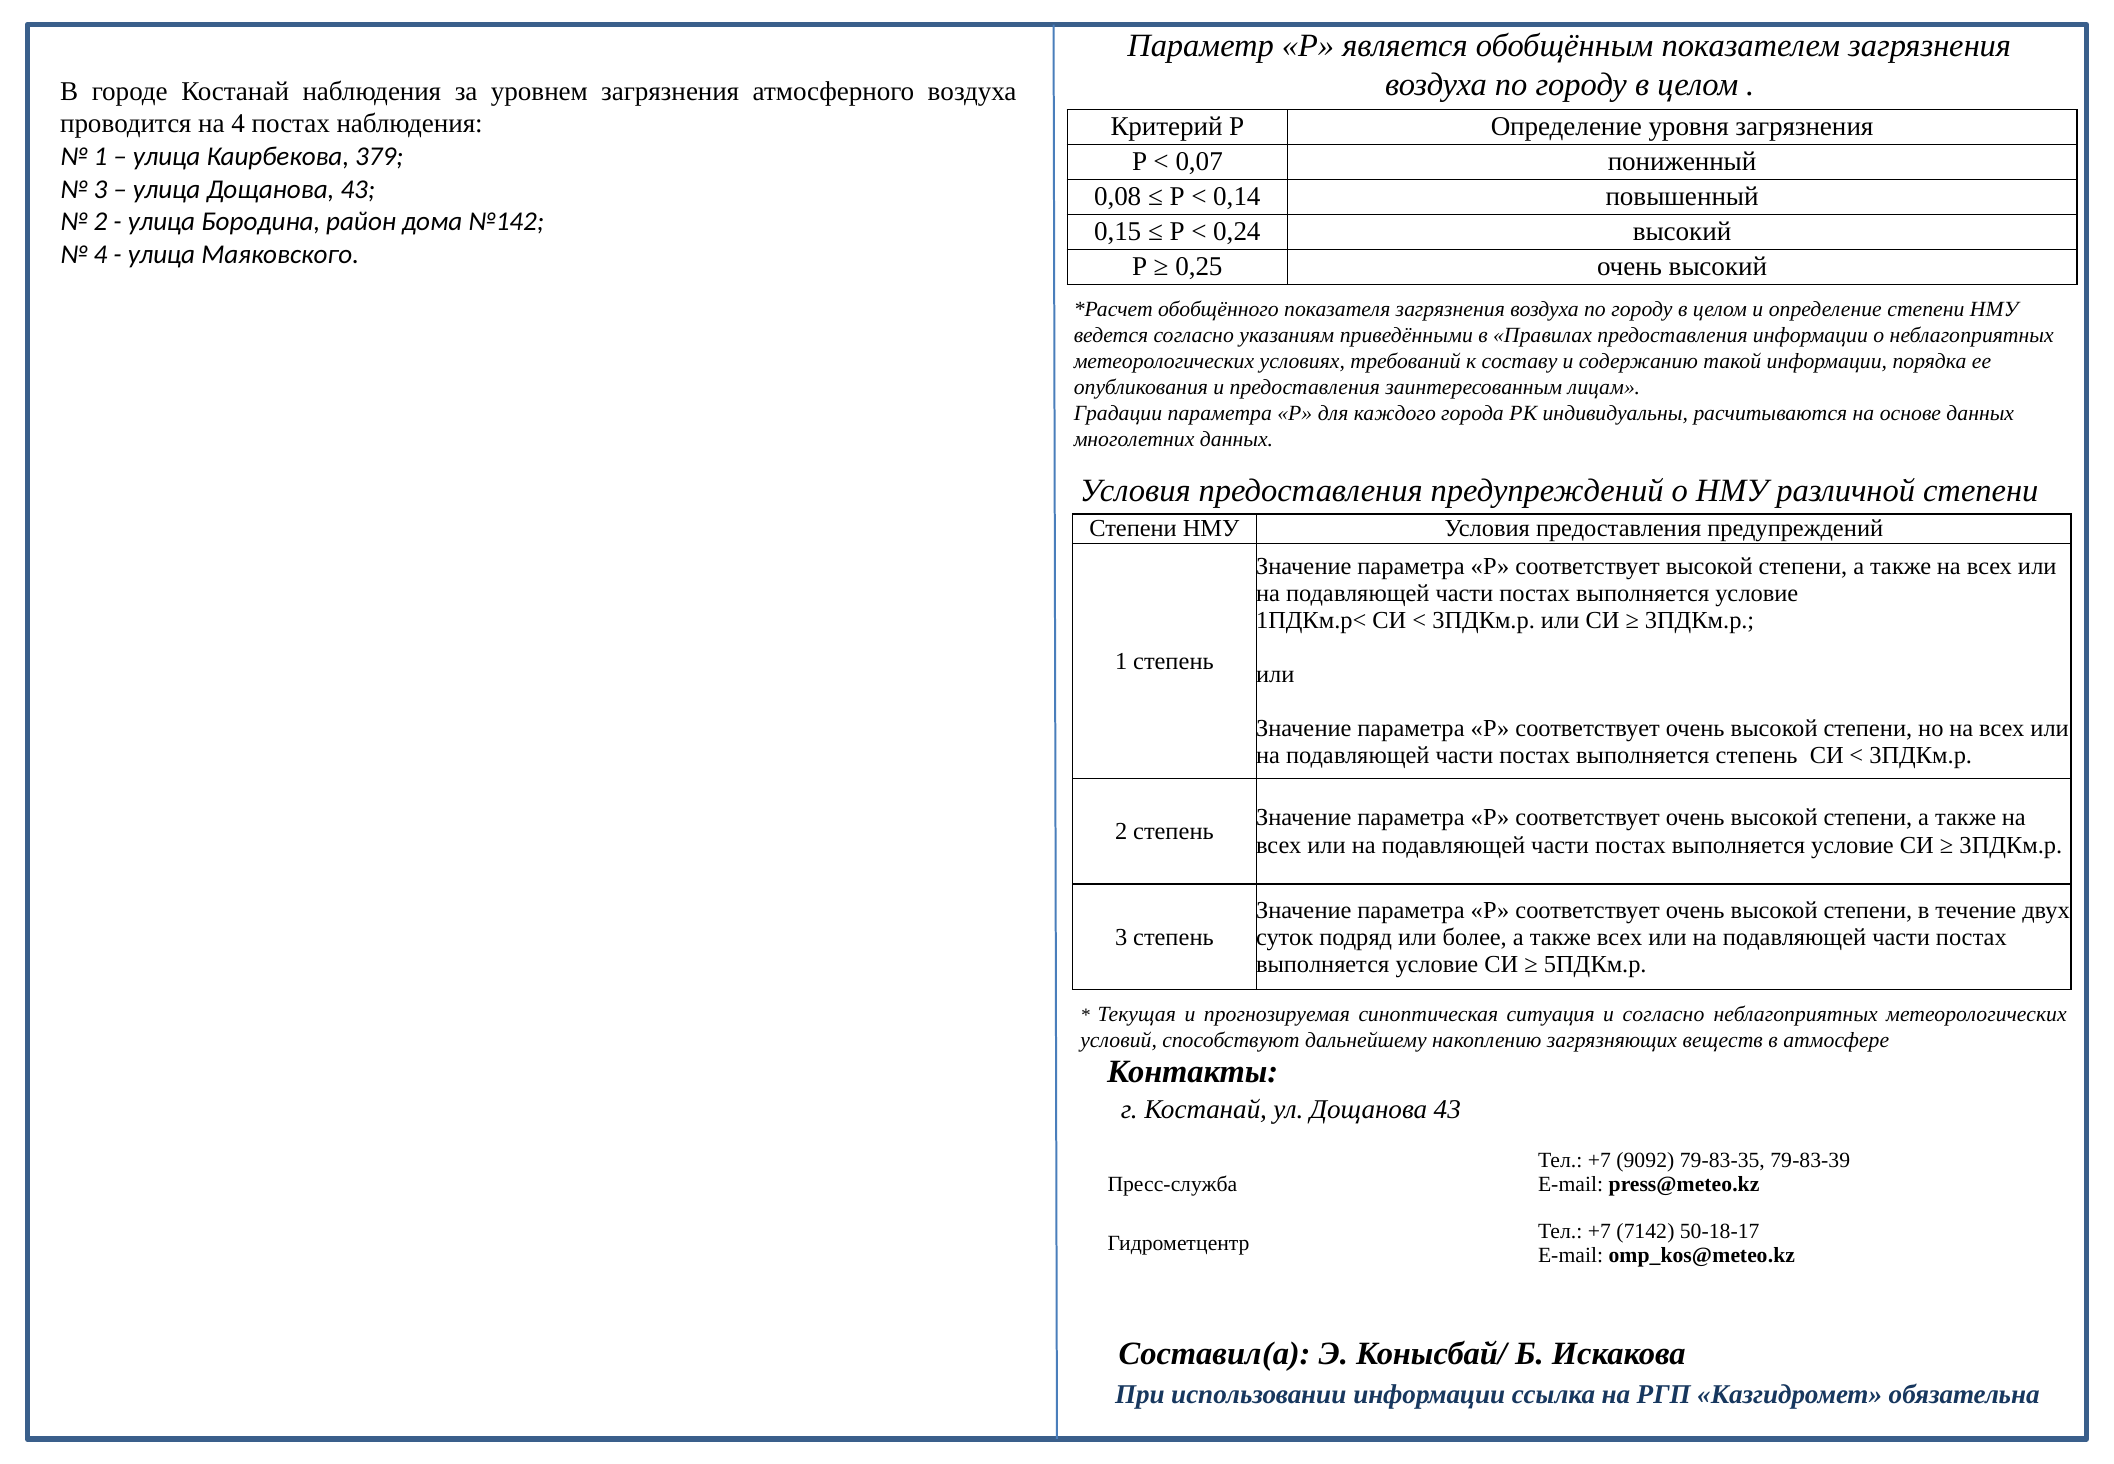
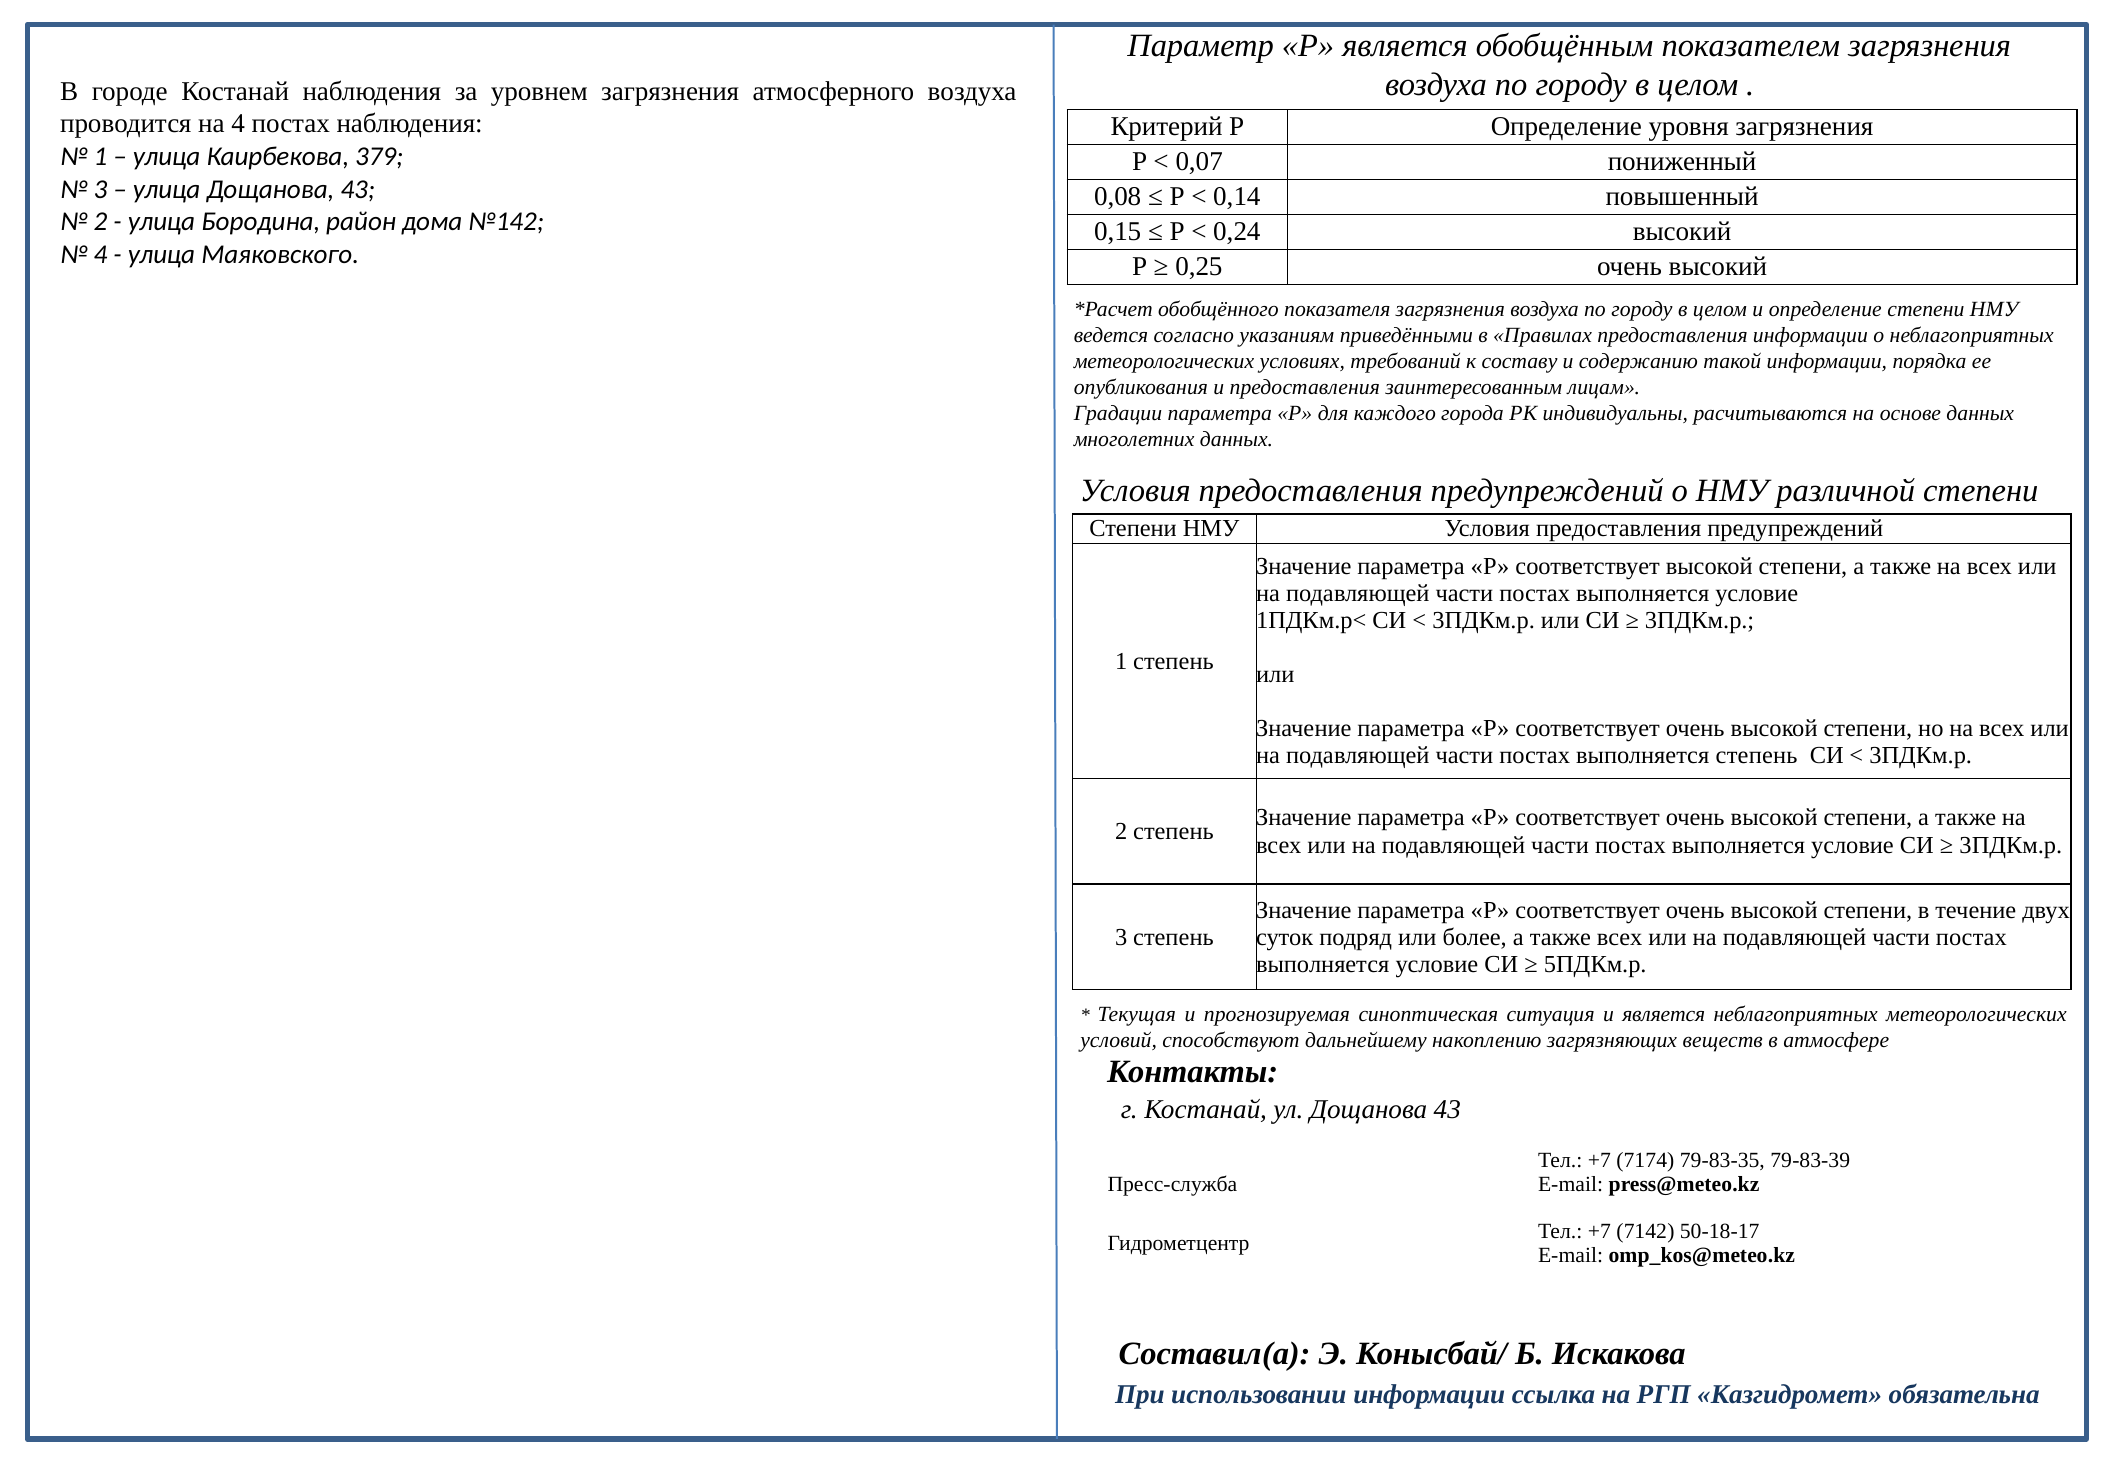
и согласно: согласно -> является (1664, 1014)
9092: 9092 -> 7174 (1645, 1160)
